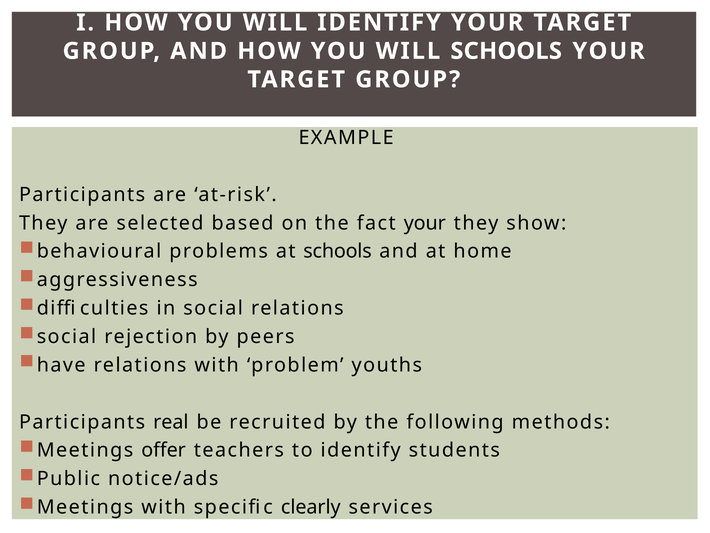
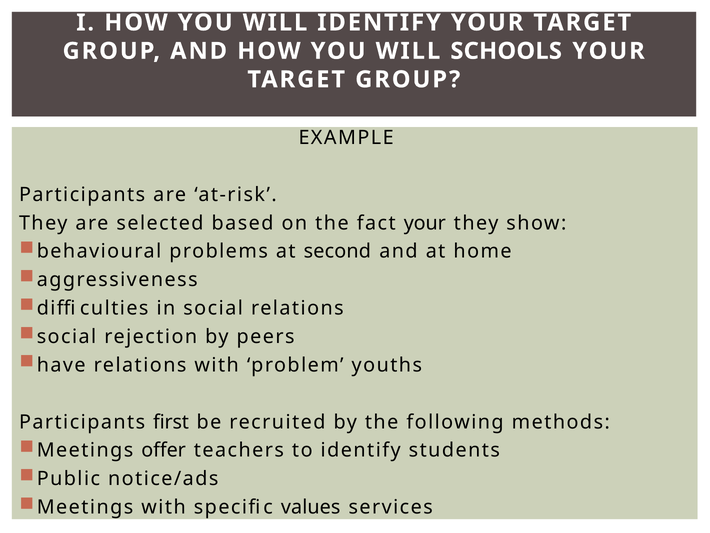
at schools: schools -> second (337, 251)
real: real -> first (171, 422)
clearly: clearly -> values (311, 507)
